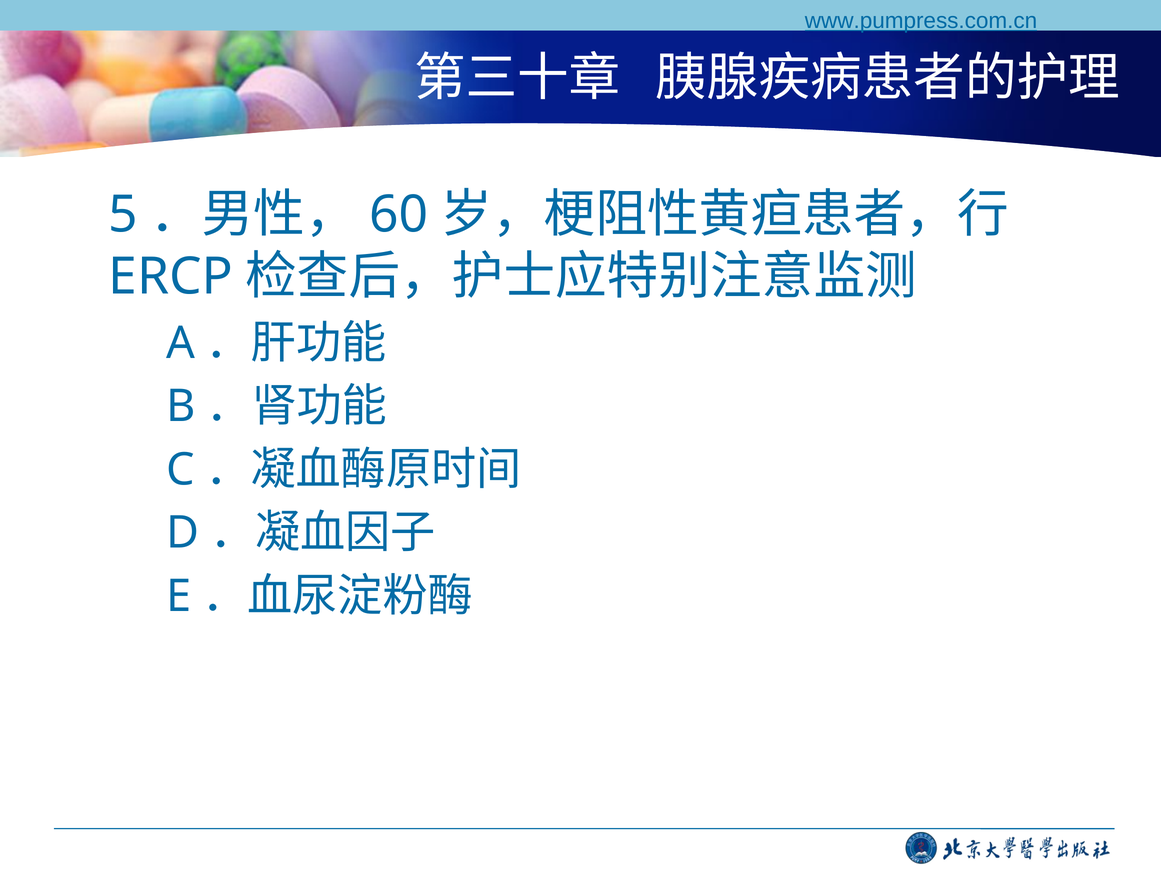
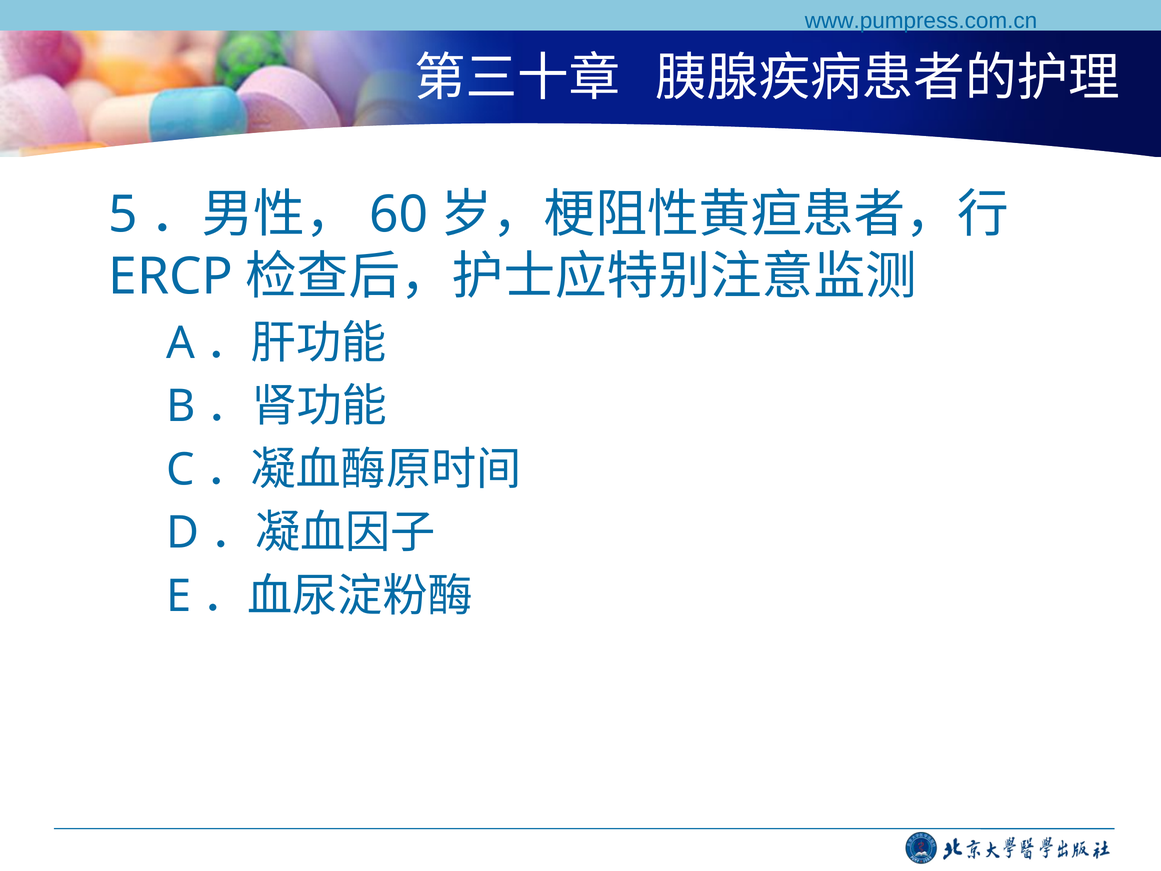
www.pumpress.com.cn underline: present -> none (921, 21)
